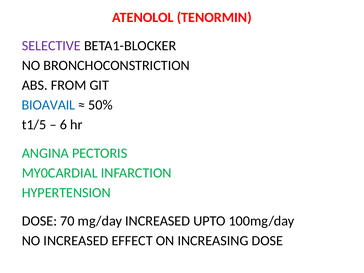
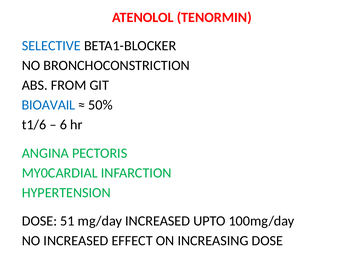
SELECTIVE colour: purple -> blue (51, 46)
t1/5: t1/5 -> t1/6 (34, 125)
70: 70 -> 51 (67, 221)
